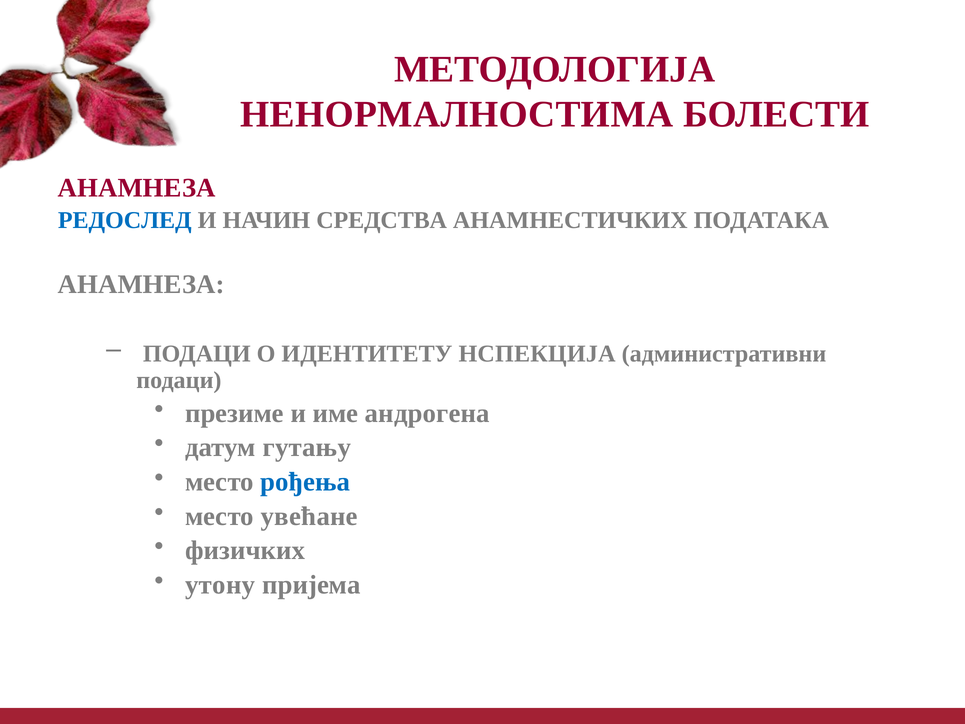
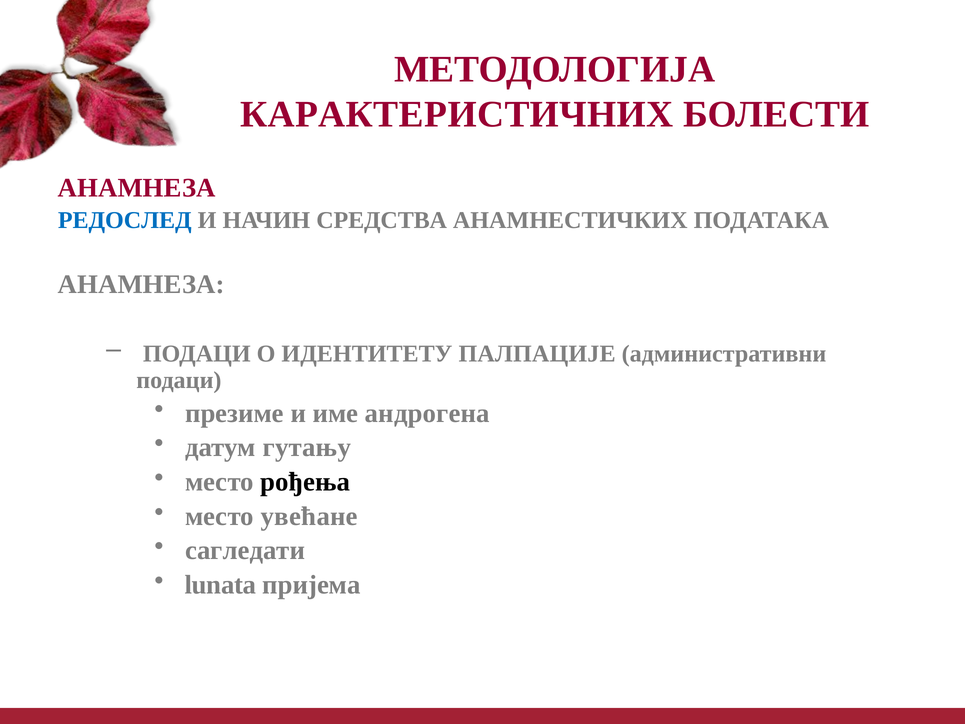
НЕНОРМАЛНОСТИМА: НЕНОРМАЛНОСТИМА -> КАРАКТЕРИСТИЧНИХ (457, 114)
НСПЕКЦИЈА: НСПЕКЦИЈА -> ПАЛПАЦИЈЕ (537, 354)
рођења colour: blue -> black (305, 482)
физичких: физичких -> сагледати (245, 550)
утону: утону -> lunata (220, 585)
